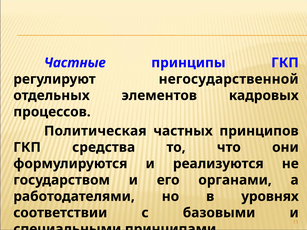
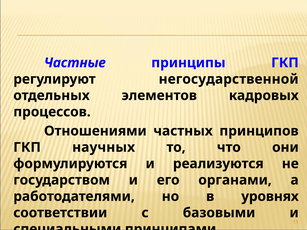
Политическая: Политическая -> Отношениями (95, 131)
средства: средства -> научных (104, 147)
